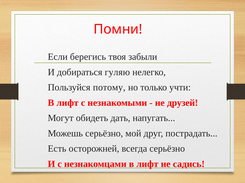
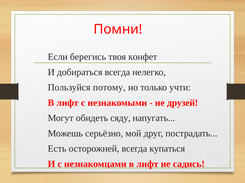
забыли: забыли -> конфет (143, 57)
добираться гуляю: гуляю -> всегда (117, 72)
дать: дать -> сяду (120, 118)
всегда серьёзно: серьёзно -> купаться (167, 149)
